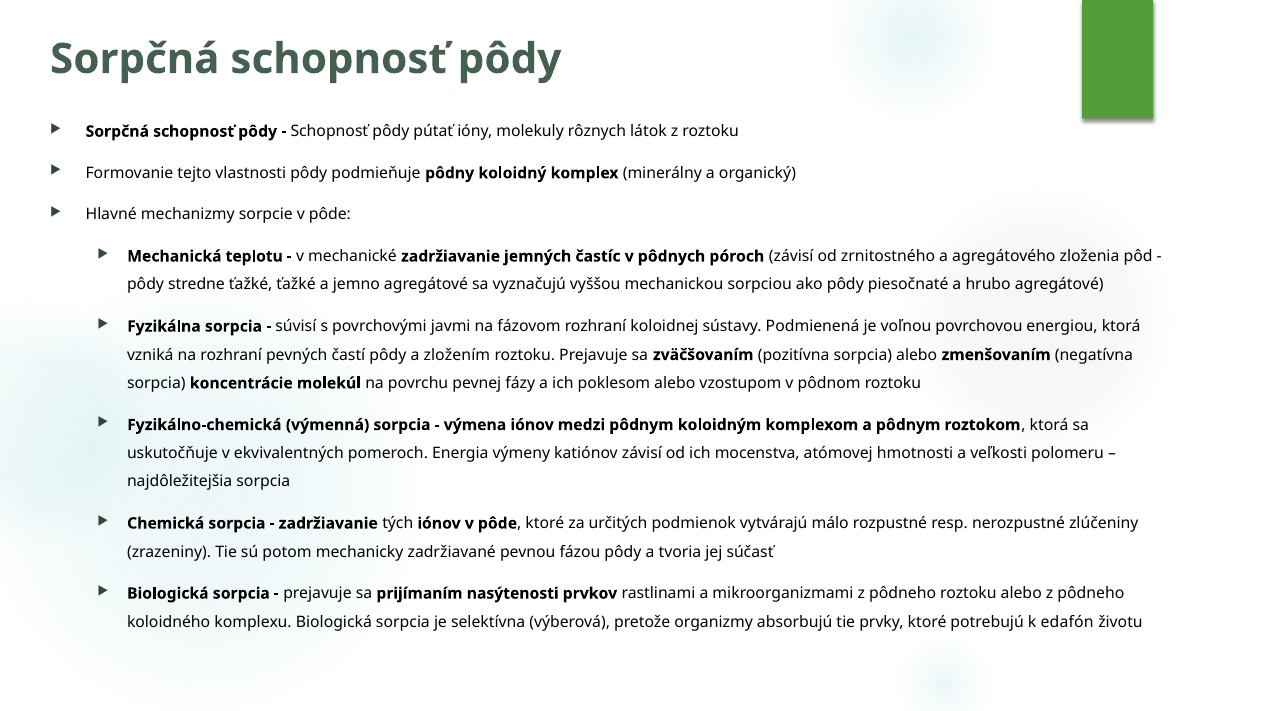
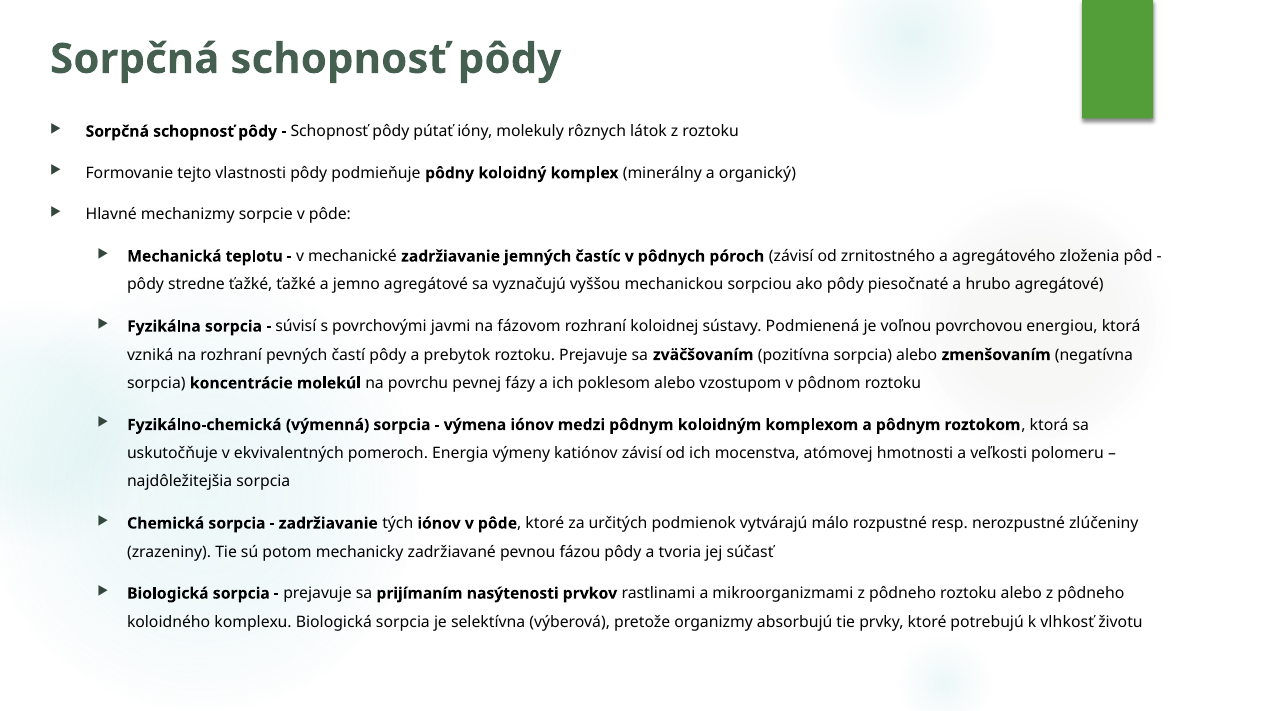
zložením: zložením -> prebytok (457, 355)
edafón: edafón -> vlhkosť (1067, 622)
